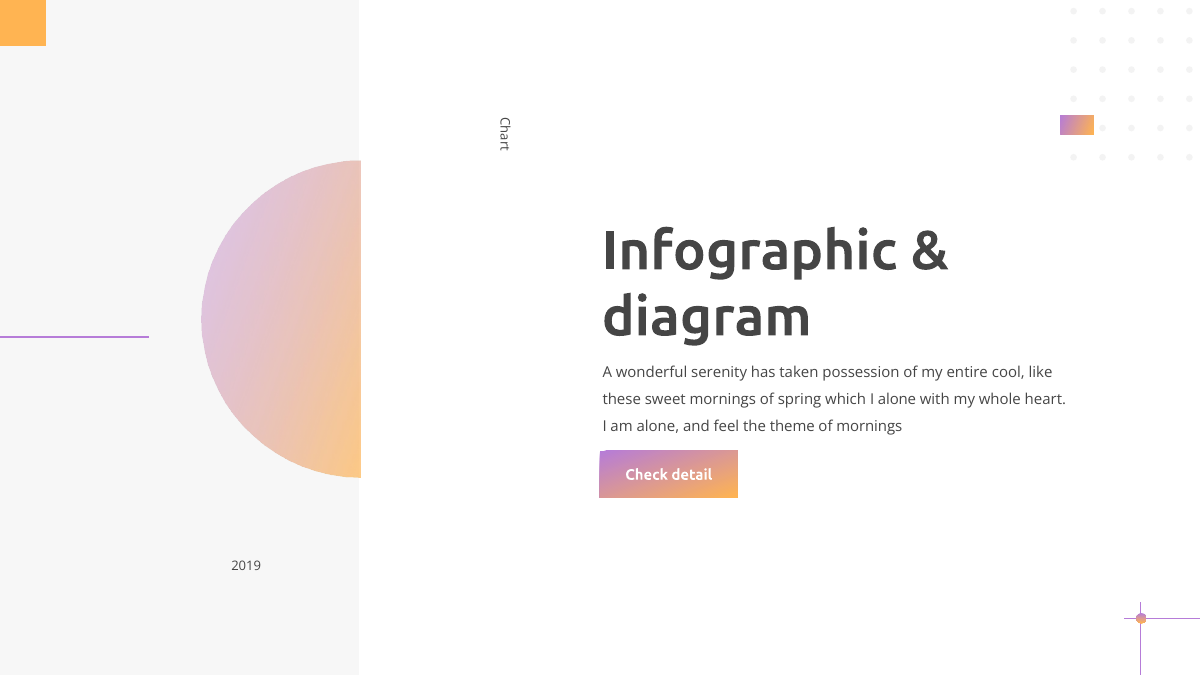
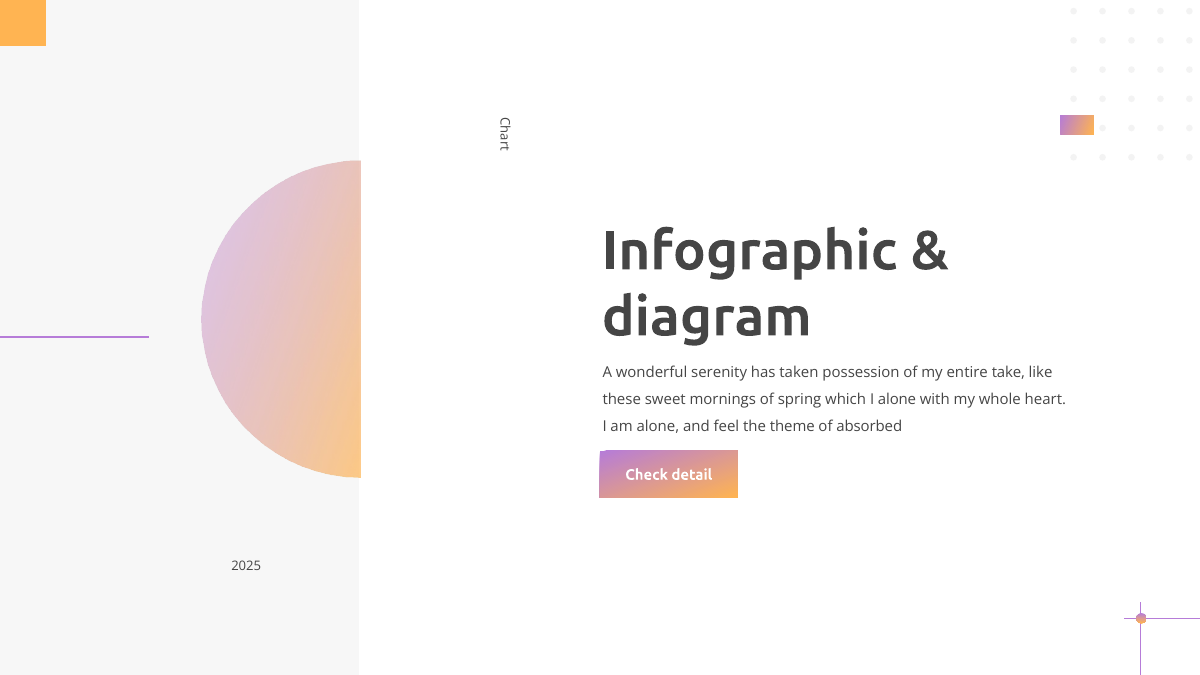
cool: cool -> take (1008, 373)
of mornings: mornings -> absorbed (869, 427)
2019: 2019 -> 2025 (246, 566)
